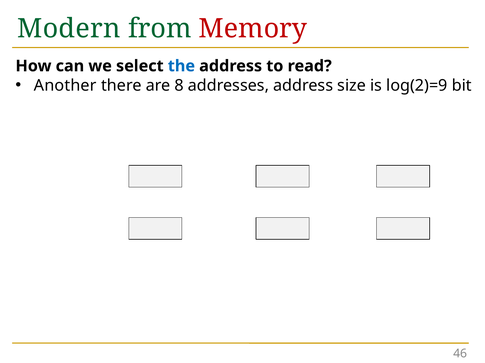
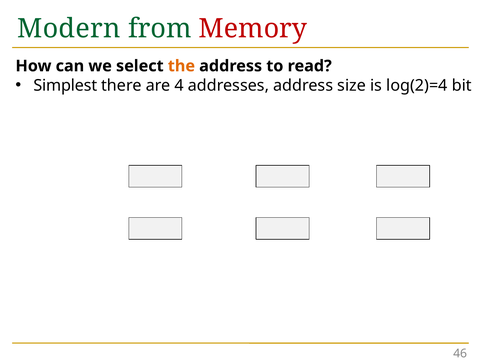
the colour: blue -> orange (181, 66)
Another: Another -> Simplest (65, 86)
8: 8 -> 4 (179, 86)
log(2)=9: log(2)=9 -> log(2)=4 (417, 86)
